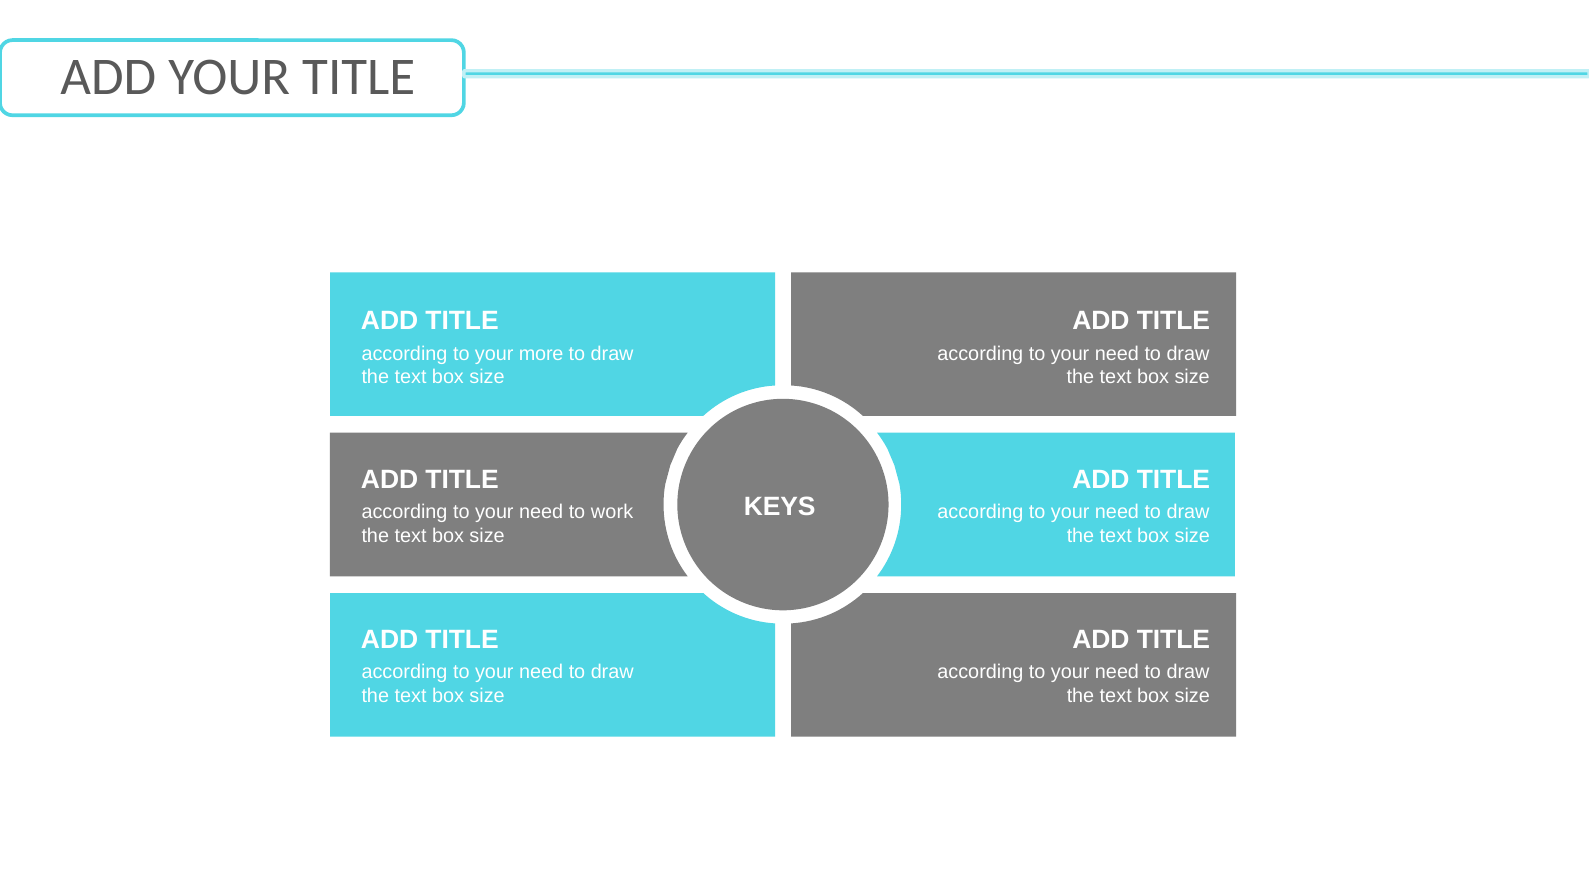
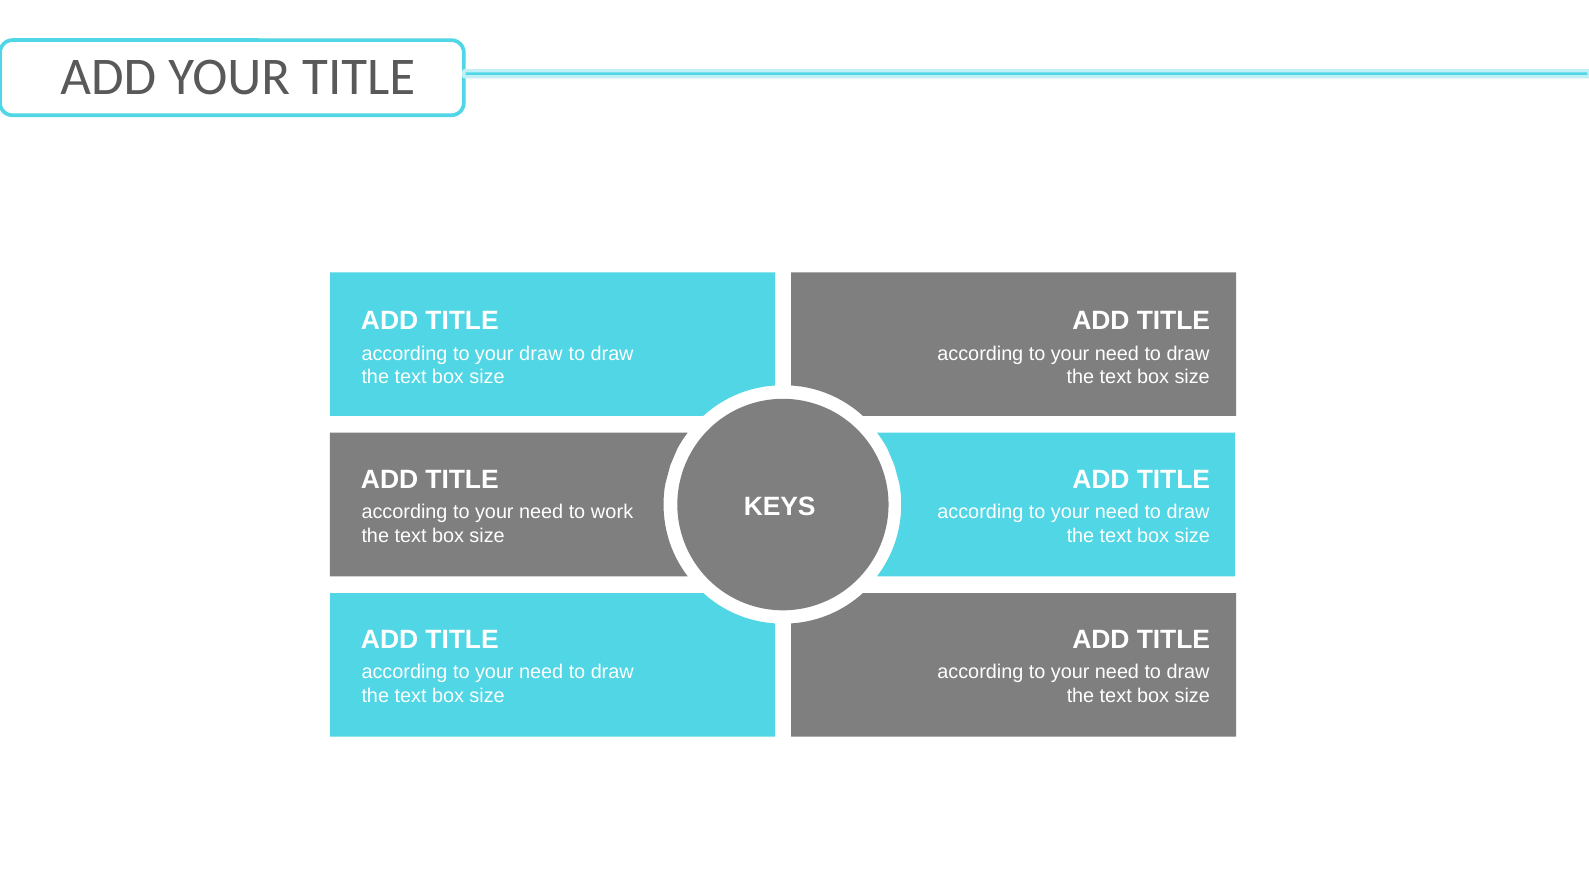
your more: more -> draw (541, 353)
